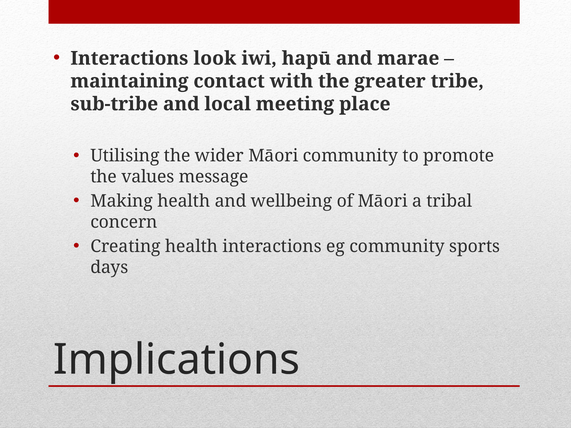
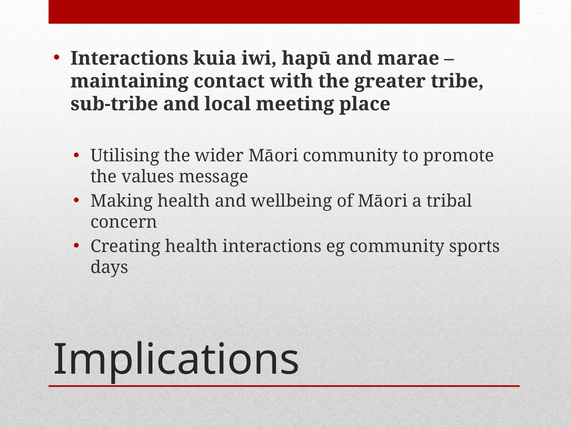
look: look -> kuia (215, 58)
